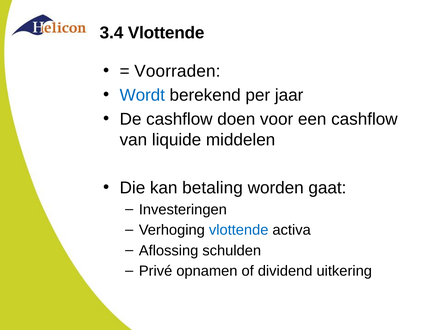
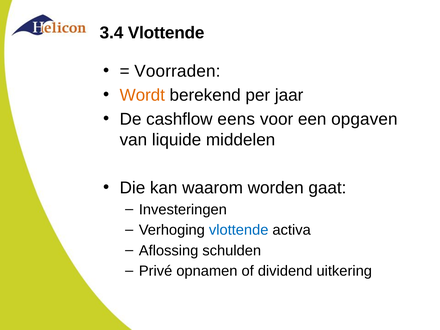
Wordt colour: blue -> orange (142, 95)
doen: doen -> eens (236, 119)
een cashflow: cashflow -> opgaven (364, 119)
betaling: betaling -> waarom (213, 188)
